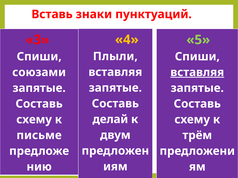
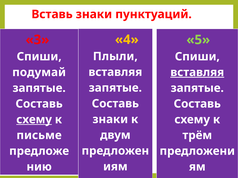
союзами: союзами -> подумай (39, 73)
делай: делай -> знаки (110, 120)
схему underline: none -> present (34, 120)
